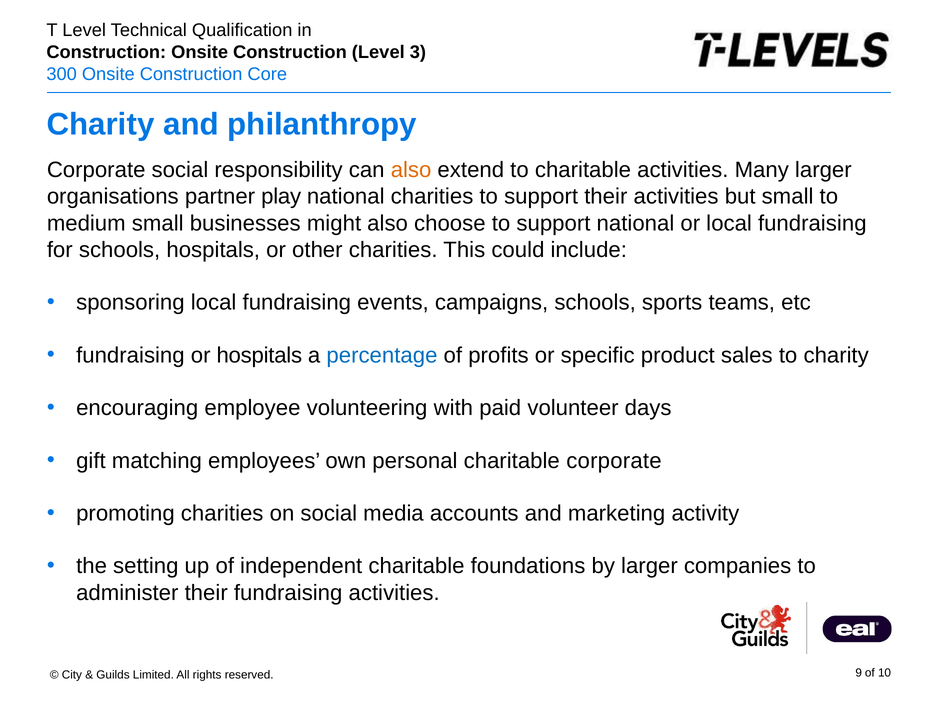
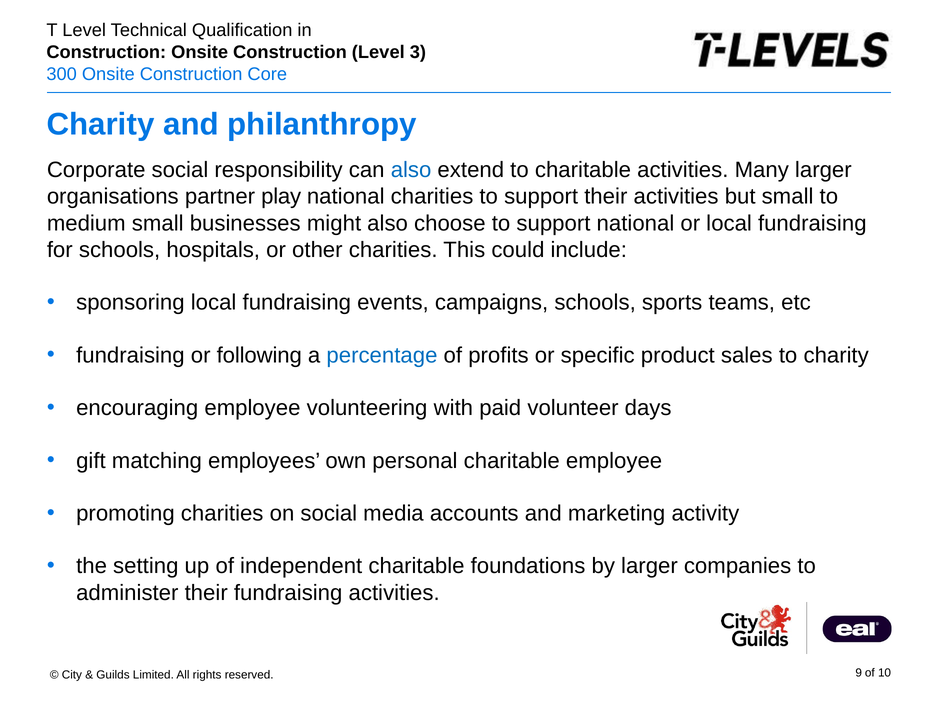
also colour: orange -> blue (411, 170)
or hospitals: hospitals -> following (259, 355)
charitable corporate: corporate -> employee (614, 460)
